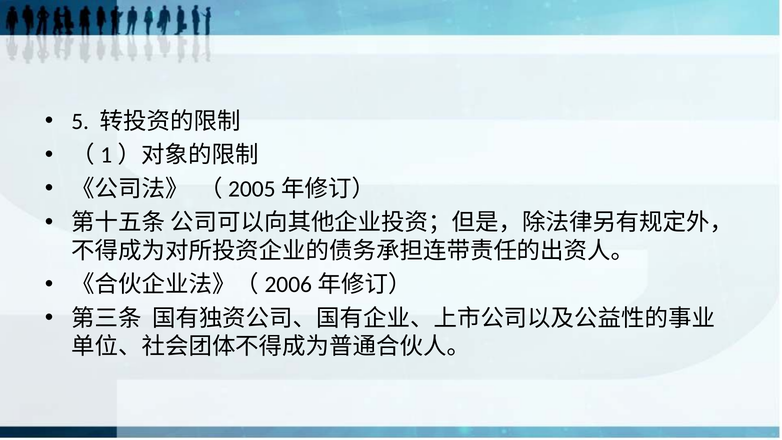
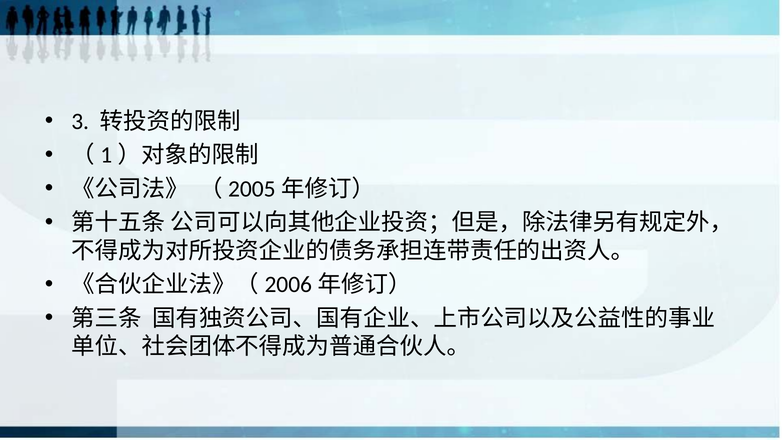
5: 5 -> 3 (80, 121)
